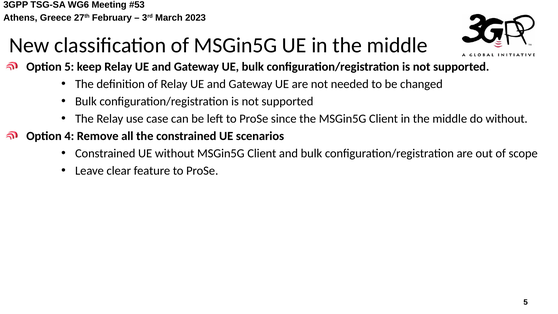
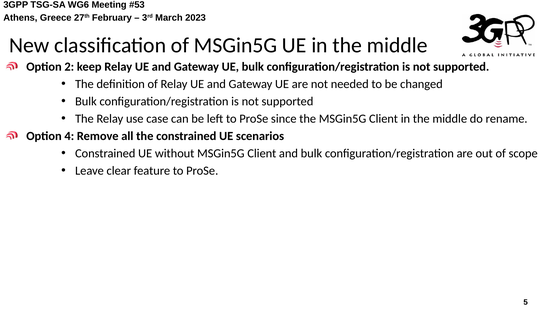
Option 5: 5 -> 2 (69, 67)
do without: without -> rename (507, 119)
